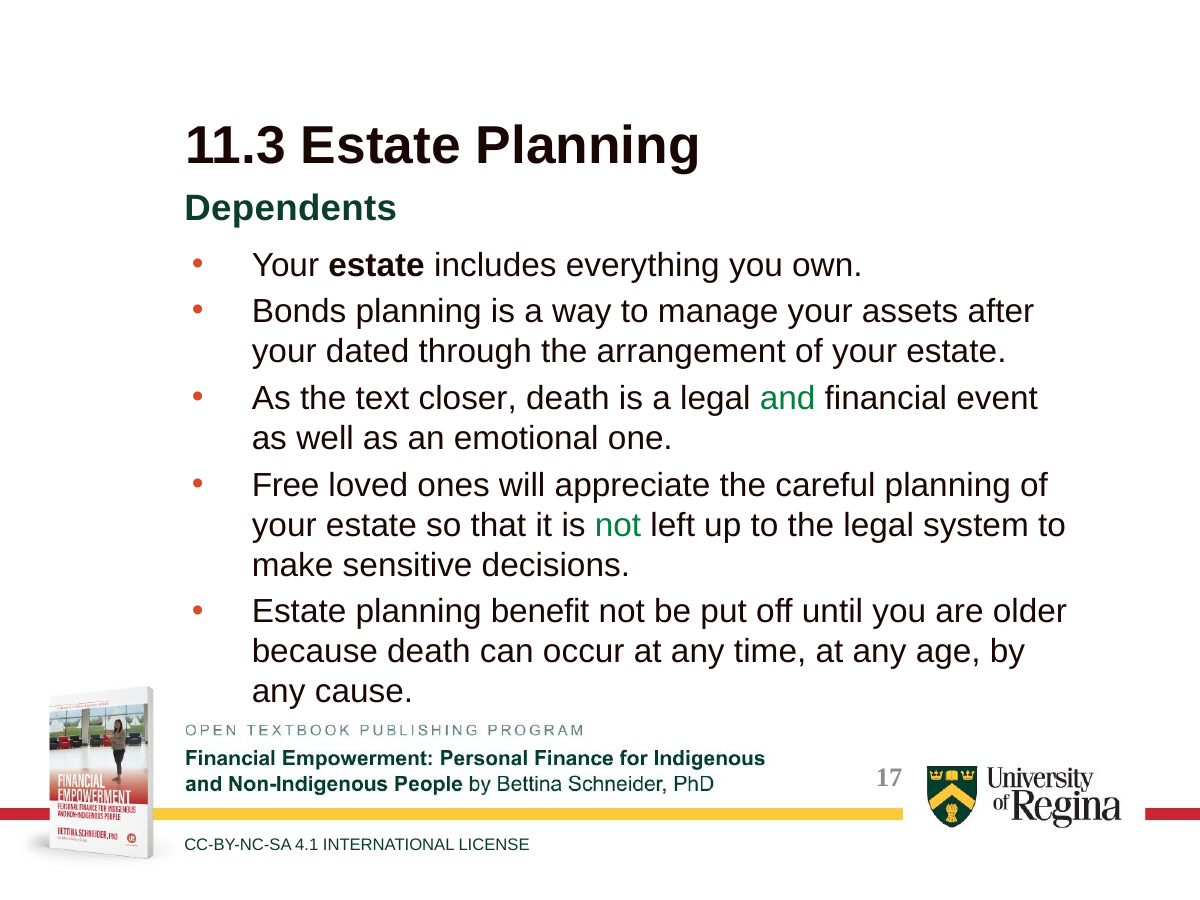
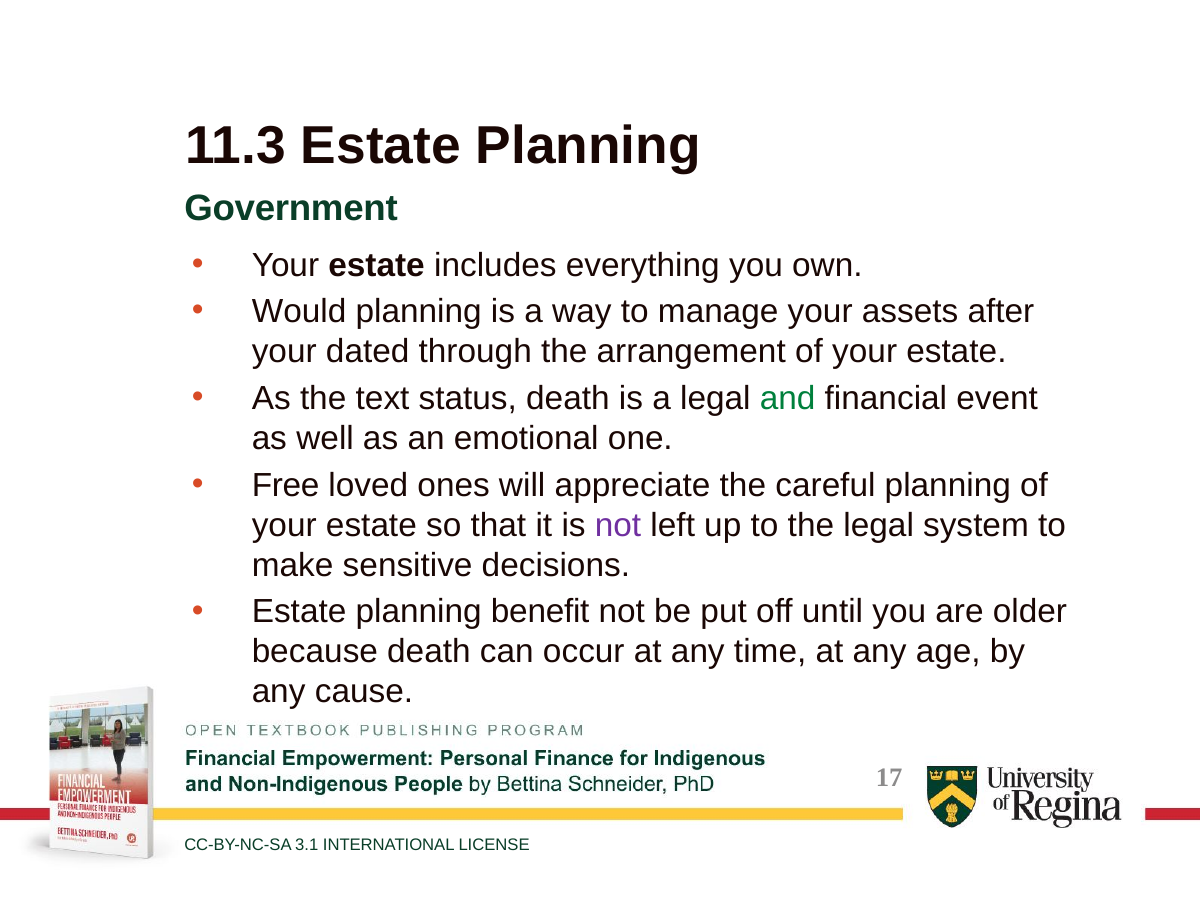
Dependents: Dependents -> Government (291, 209)
Bonds: Bonds -> Would (299, 312)
closer: closer -> status (468, 399)
not colour: green -> purple (618, 525)
4.1: 4.1 -> 3.1 (307, 845)
